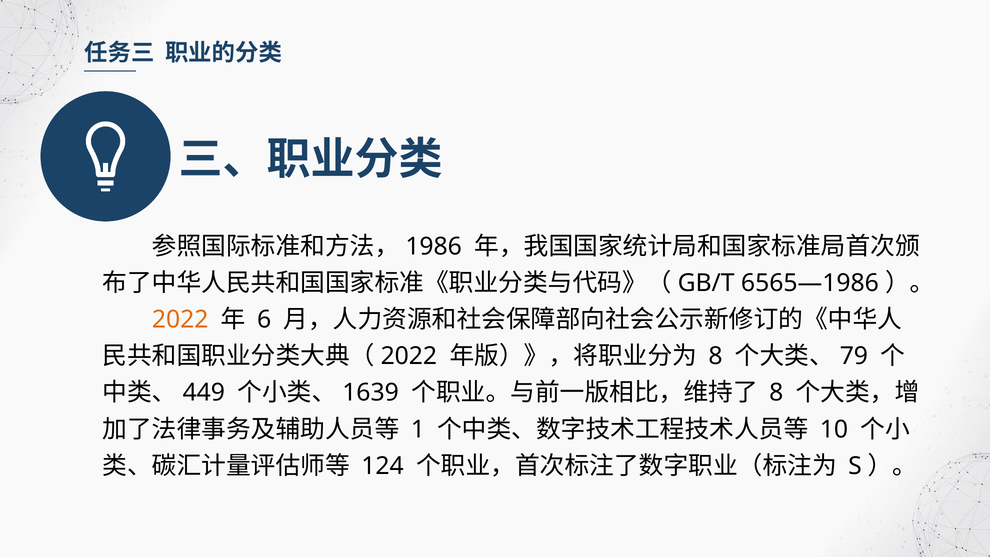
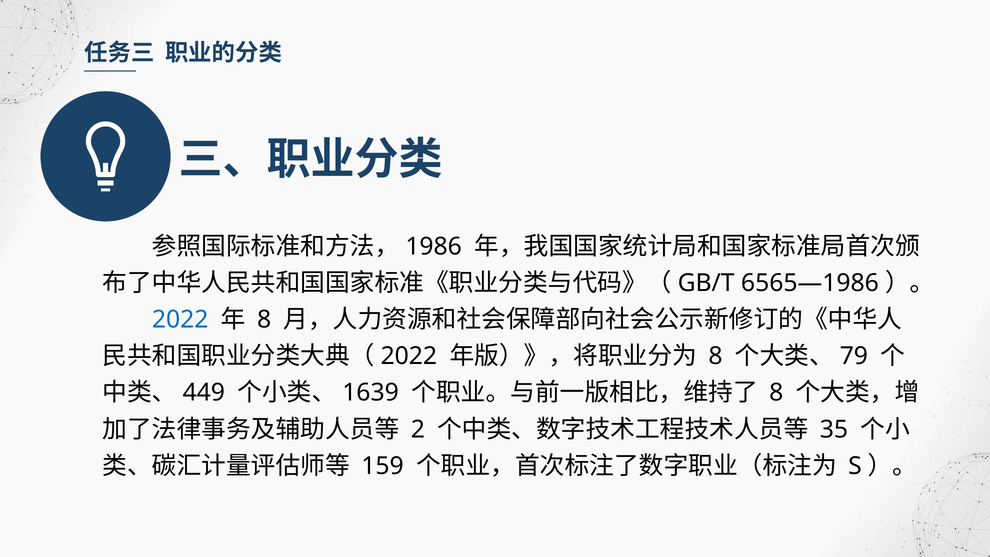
2022 colour: orange -> blue (180, 320)
6: 6 -> 8 (264, 320)
1: 1 -> 2 (418, 429)
10: 10 -> 35 (834, 429)
124: 124 -> 159 (383, 466)
